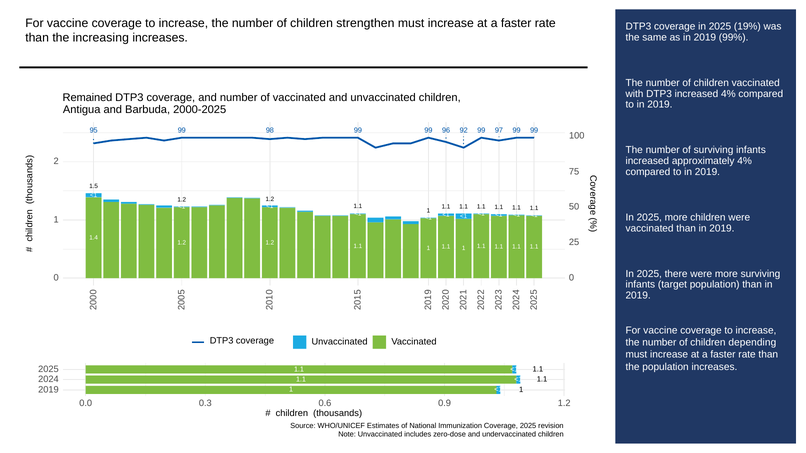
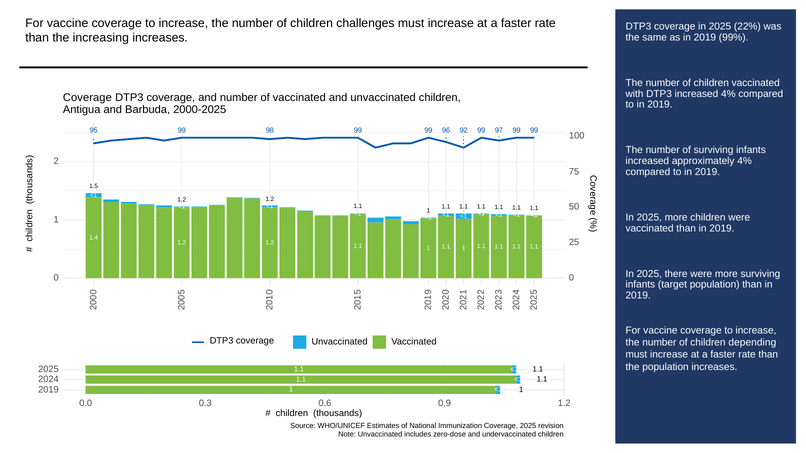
strengthen: strengthen -> challenges (365, 23)
19%: 19% -> 22% (747, 26)
Remained: Remained -> Coverage (87, 97)
